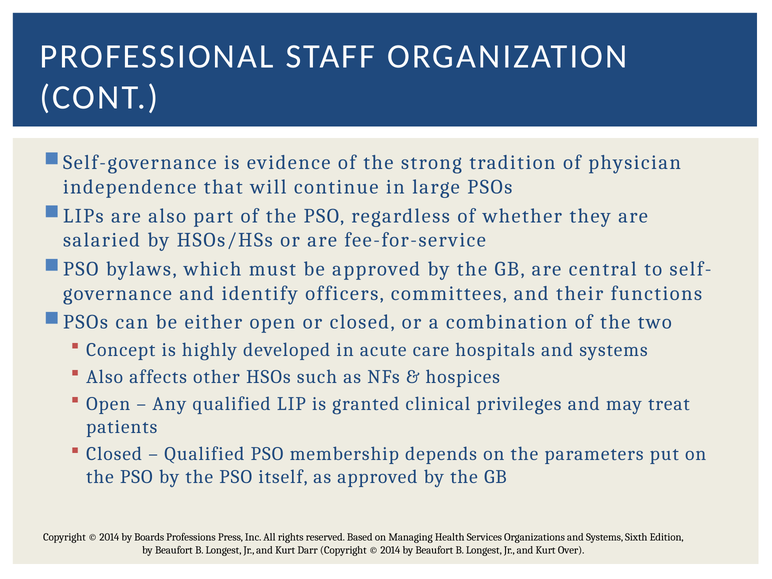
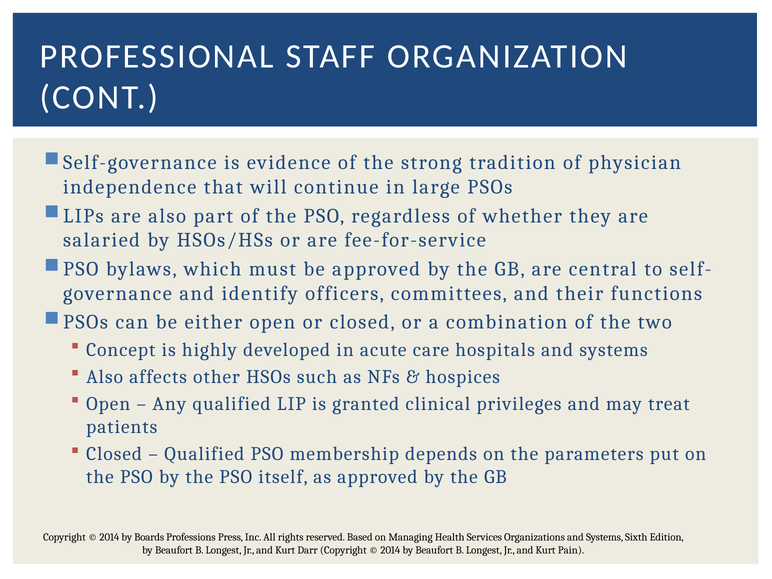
Over: Over -> Pain (571, 550)
